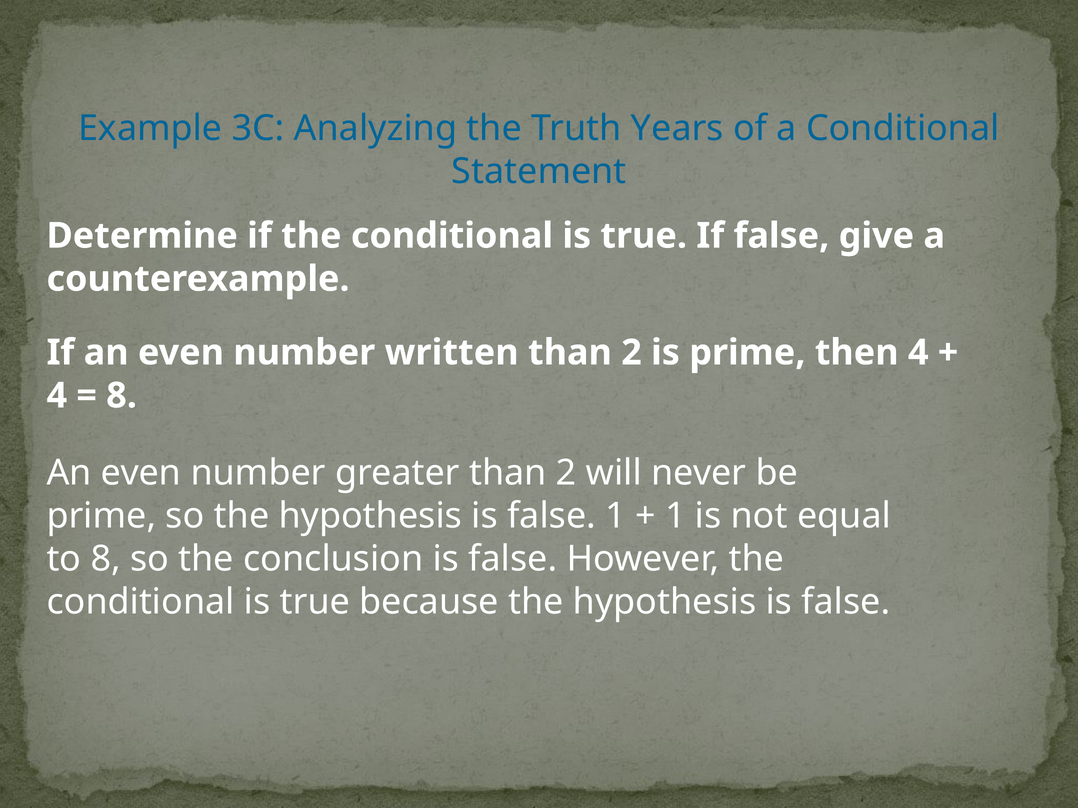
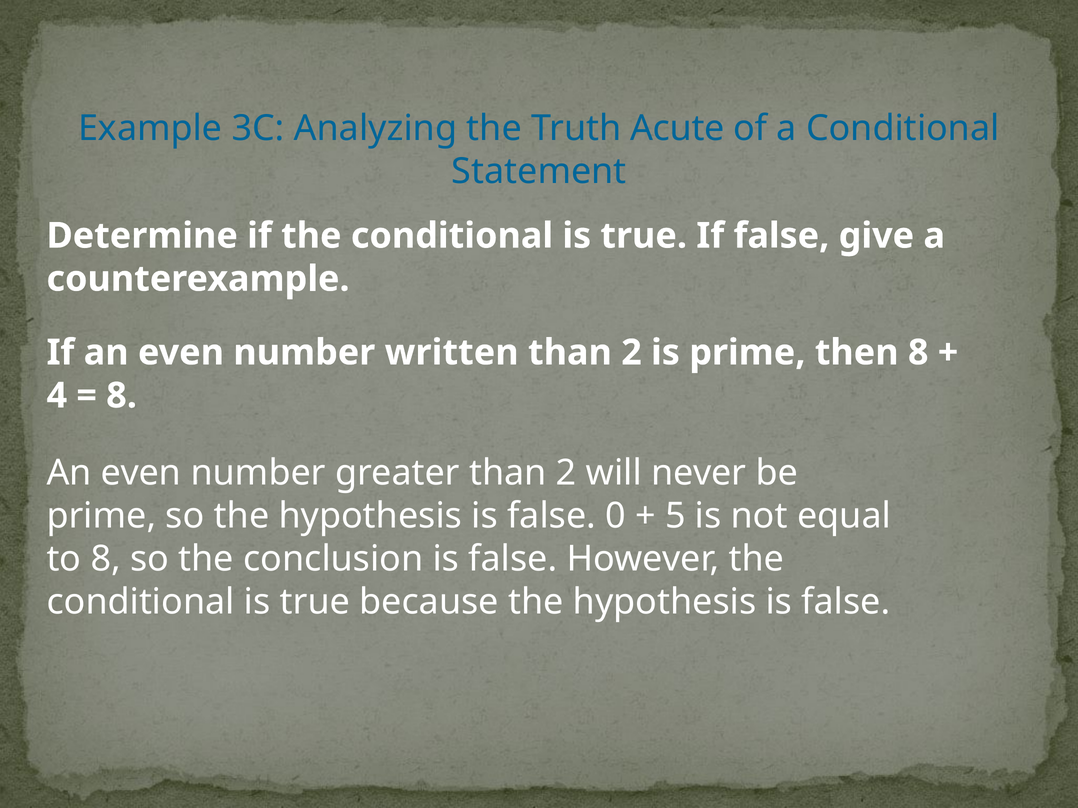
Years: Years -> Acute (677, 128)
then 4: 4 -> 8 (918, 353)
false 1: 1 -> 0 (616, 516)
1: 1 -> 5 (675, 516)
